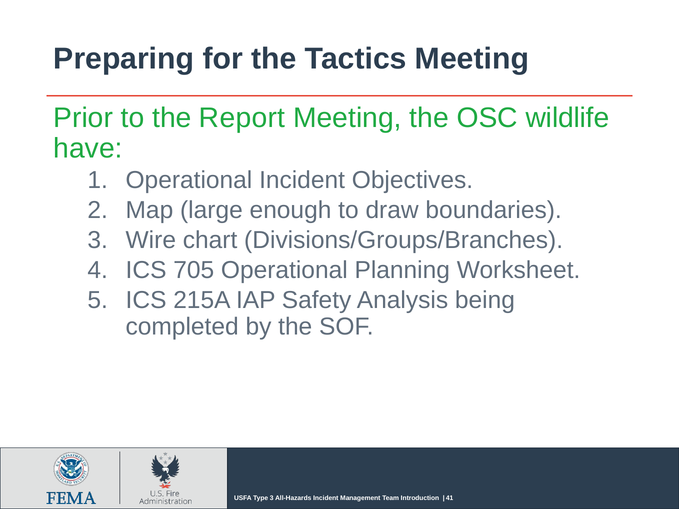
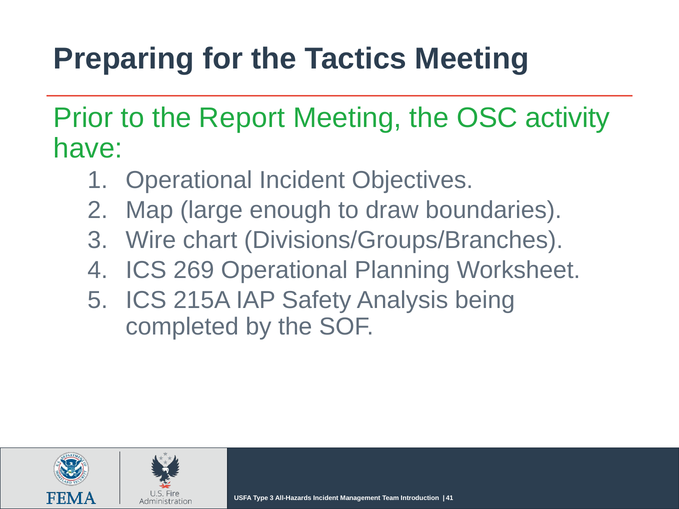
wildlife: wildlife -> activity (568, 118)
705: 705 -> 269 (194, 270)
